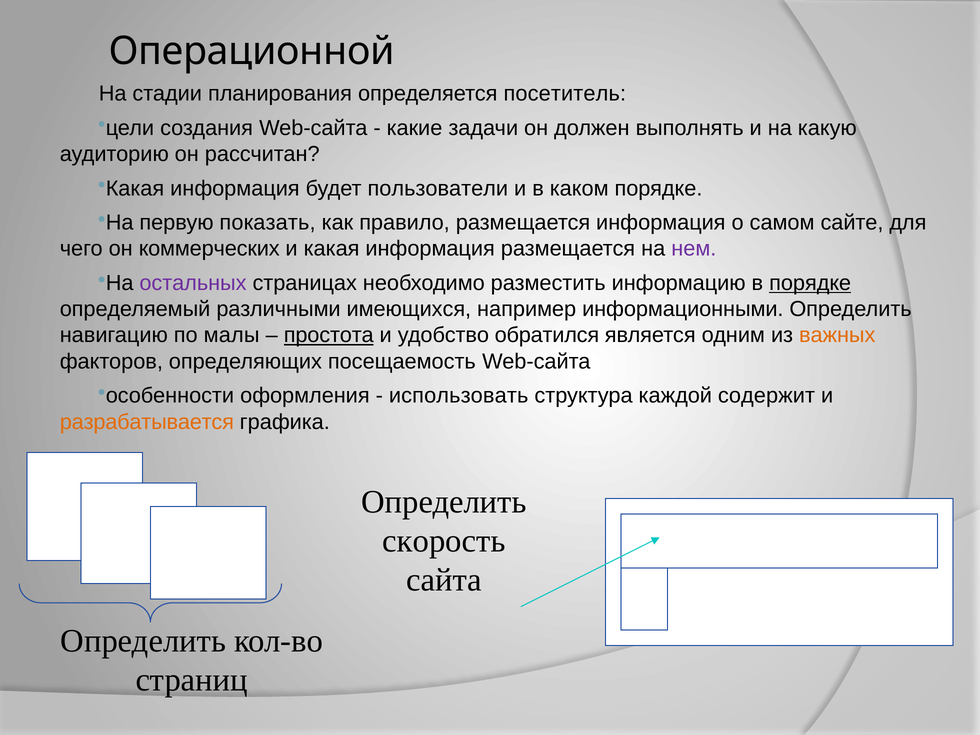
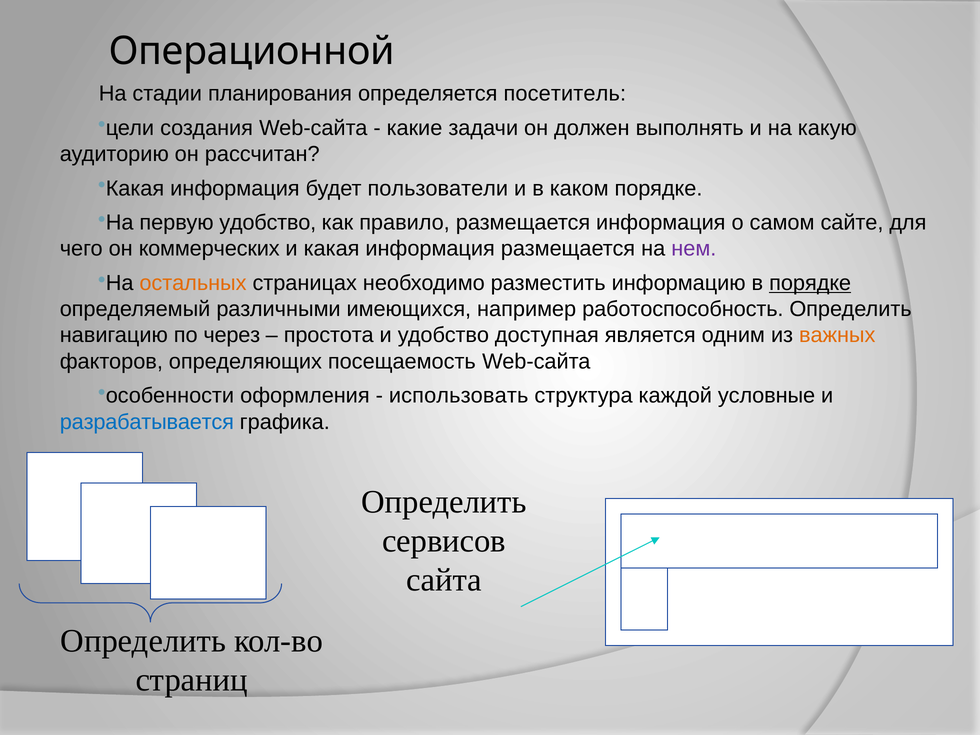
первую показать: показать -> удобство (268, 223)
остальных colour: purple -> orange (193, 283)
информационными: информационными -> работоспособность (683, 309)
малы: малы -> через (232, 335)
простота underline: present -> none (329, 335)
обратился: обратился -> доступная (547, 335)
содержит: содержит -> условные (767, 396)
разрабатывается colour: orange -> blue (147, 422)
скорость: скорость -> сервисов (444, 541)
